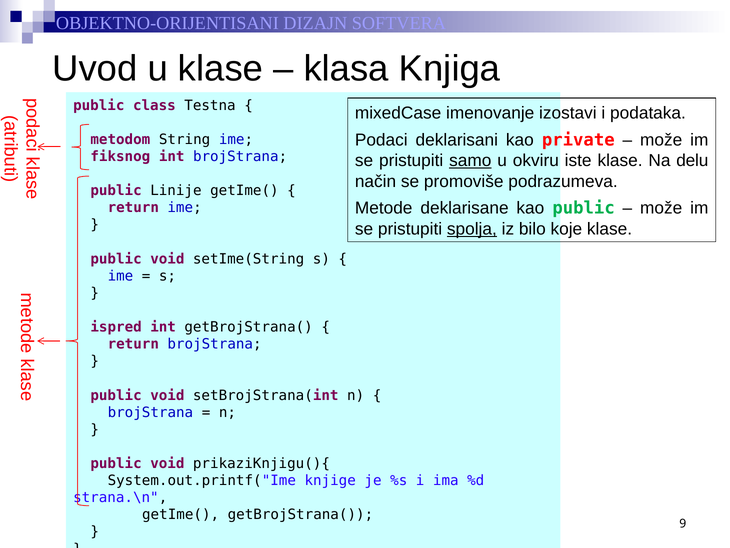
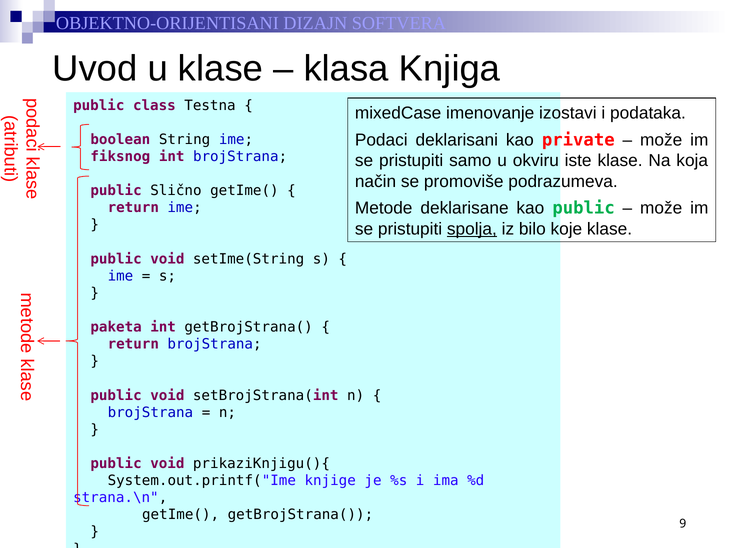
metodom: metodom -> boolean (120, 139)
samo underline: present -> none (470, 161)
delu: delu -> koja (692, 161)
Linije: Linije -> Slično (176, 190)
ispred: ispred -> paketa (116, 327)
